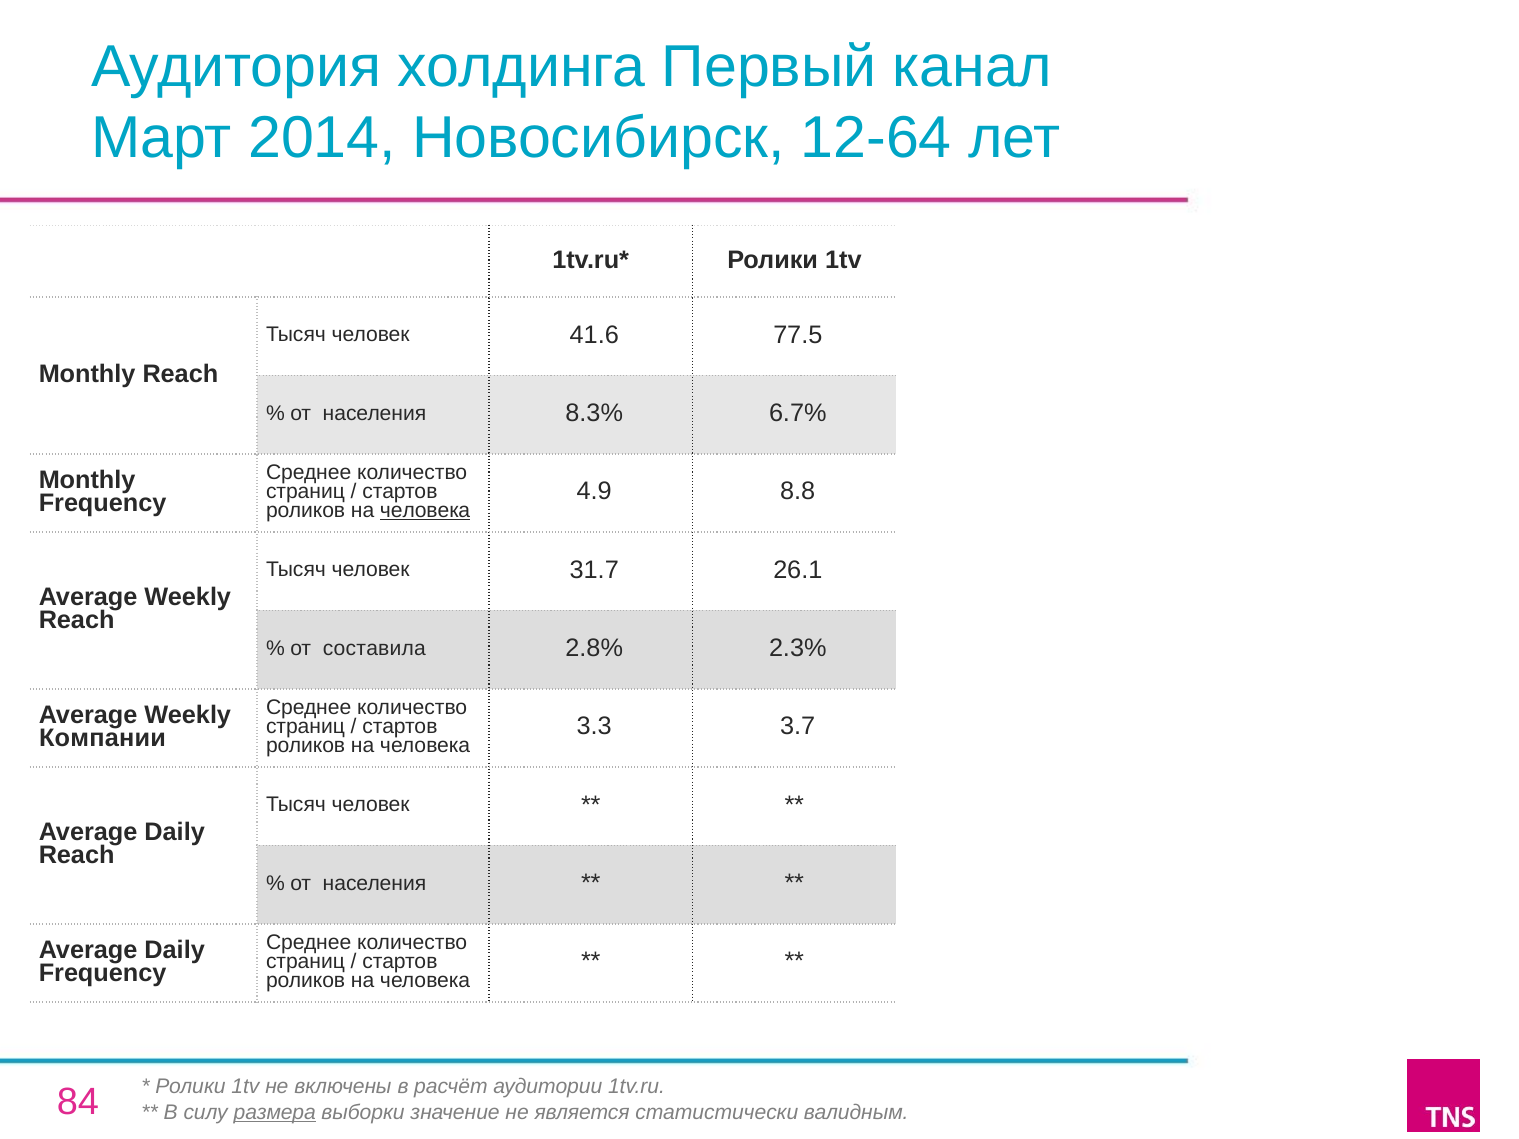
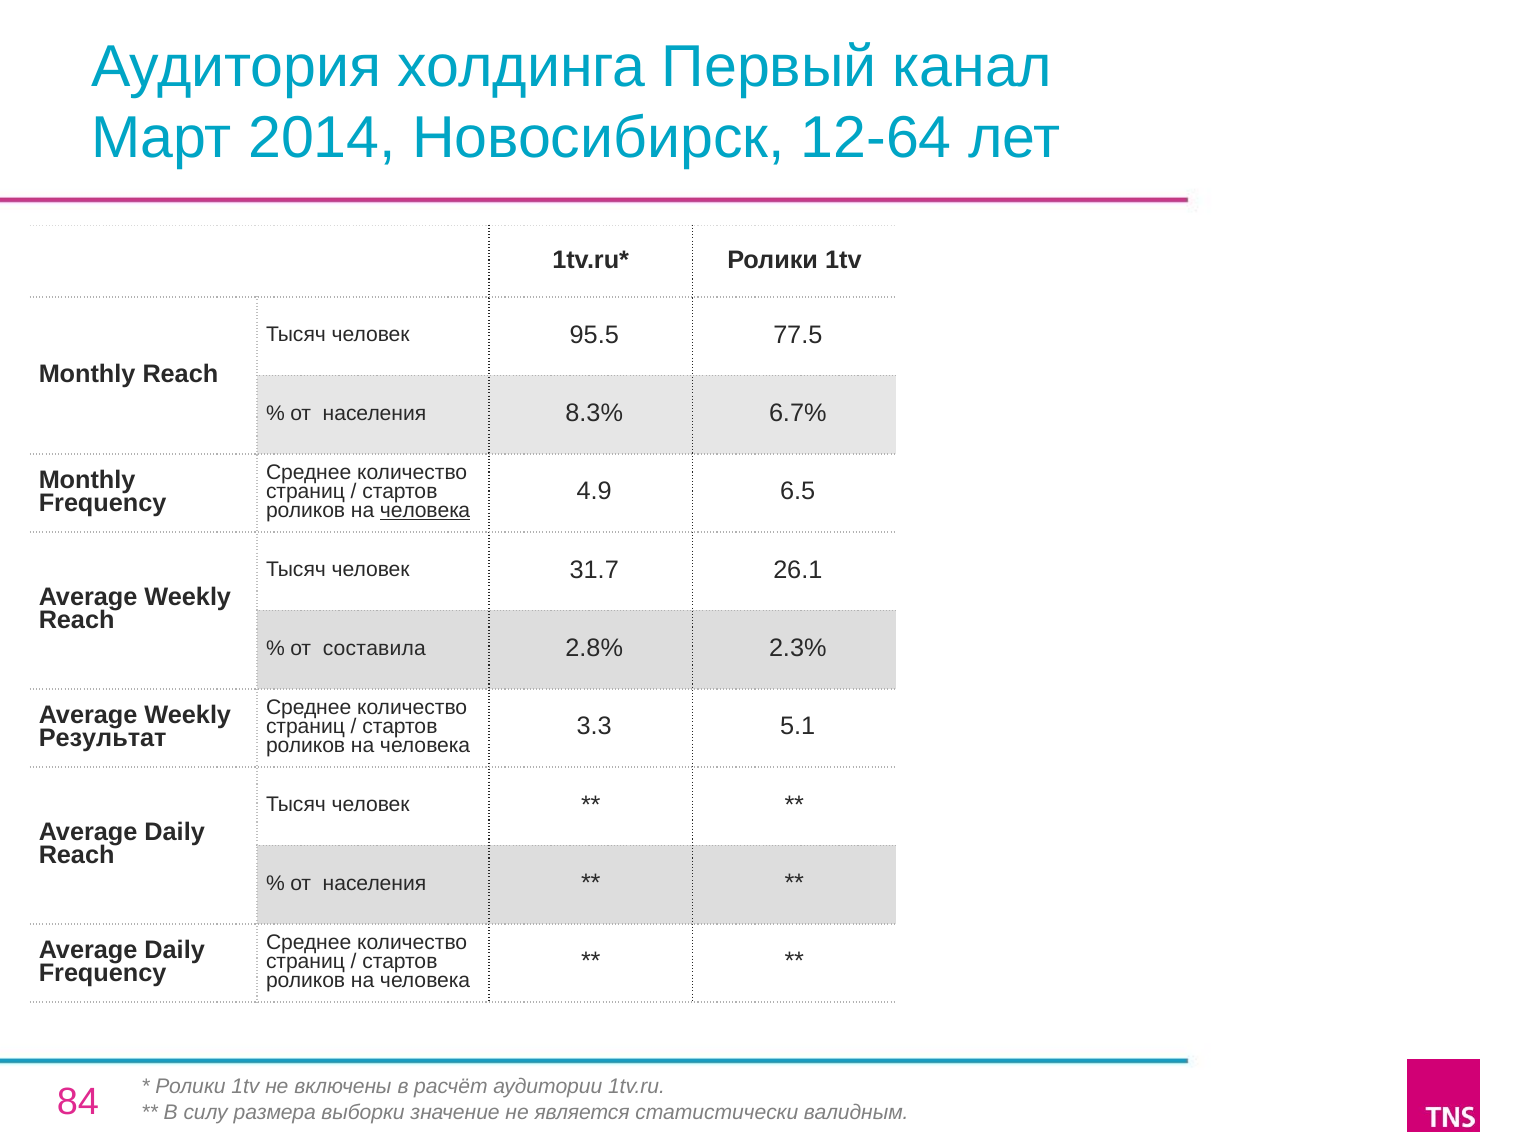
41.6: 41.6 -> 95.5 (594, 335)
8.8: 8.8 -> 6.5 (798, 491)
3.7: 3.7 -> 5.1 (798, 727)
Компании: Компании -> Результат (103, 738)
размера underline: present -> none (275, 1112)
